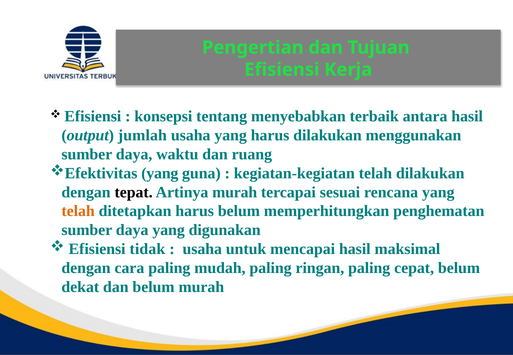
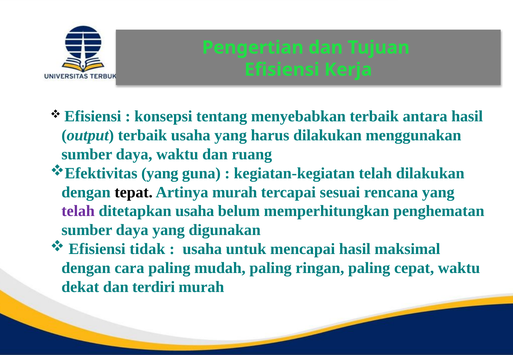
output jumlah: jumlah -> terbaik (142, 135)
telah colour: orange -> purple (78, 211)
ditetapkan harus: harus -> usaha (195, 211)
cepat belum: belum -> waktu (459, 268)
dan belum: belum -> terdiri (154, 287)
